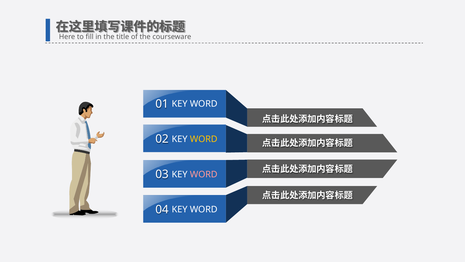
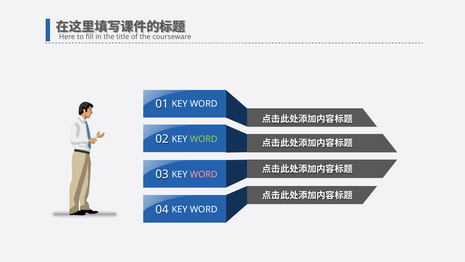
WORD colour: yellow -> light green (204, 139)
